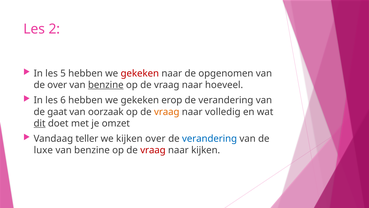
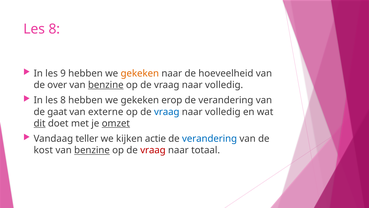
2: 2 -> 8 (54, 29)
5: 5 -> 9 (63, 73)
gekeken colour: red -> orange (140, 73)
opgenomen: opgenomen -> hoeveelheid (226, 73)
hoeveel: hoeveel -> volledig (224, 85)
In les 6: 6 -> 8 (63, 100)
oorzaak: oorzaak -> externe (106, 112)
vraag colour: orange -> blue (167, 112)
omzet underline: none -> present (116, 123)
kijken over: over -> actie (155, 138)
luxe: luxe -> kost (43, 150)
benzine underline: none -> present (92, 150)
naar kijken: kijken -> totaal (206, 150)
